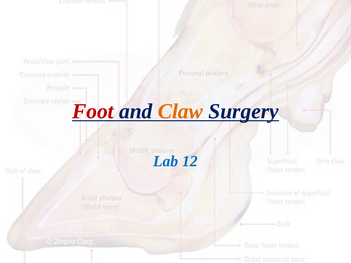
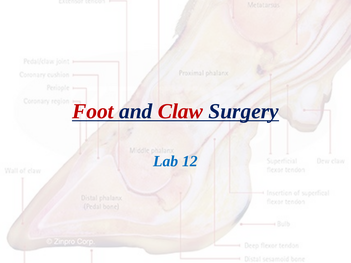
Claw colour: orange -> red (180, 111)
